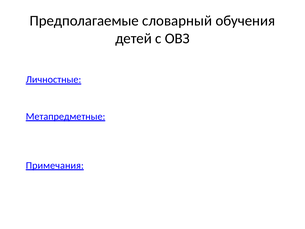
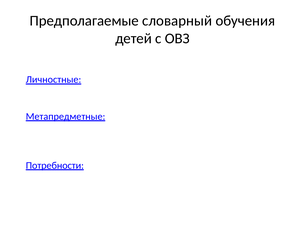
Примечания: Примечания -> Потребности (55, 165)
